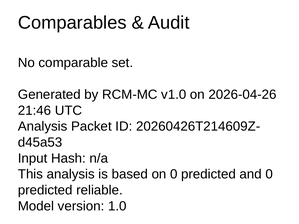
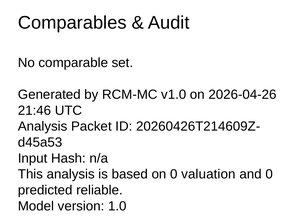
on 0 predicted: predicted -> valuation (208, 174)
